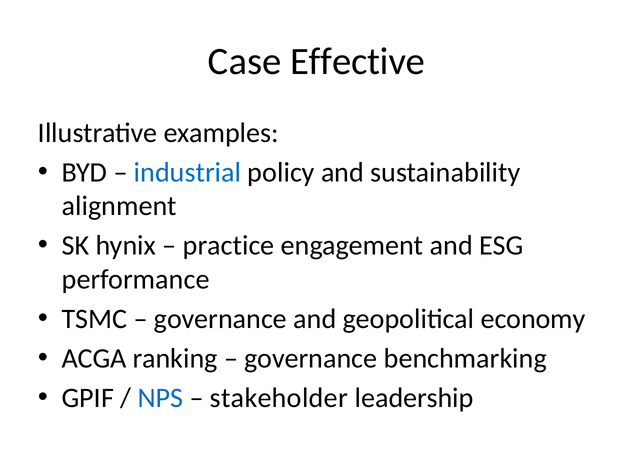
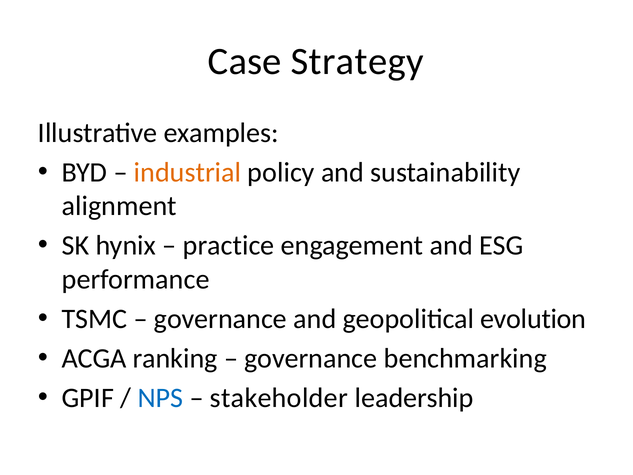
Effective: Effective -> Strategy (357, 61)
industrial colour: blue -> orange (188, 172)
economy: economy -> evolution (533, 319)
